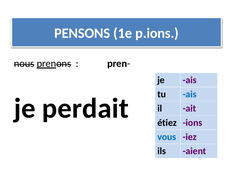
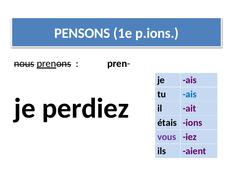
perdait: perdait -> perdiez (86, 108)
étiez: étiez -> étais (167, 122)
vous colour: blue -> purple (167, 137)
